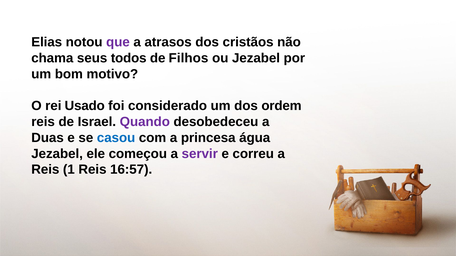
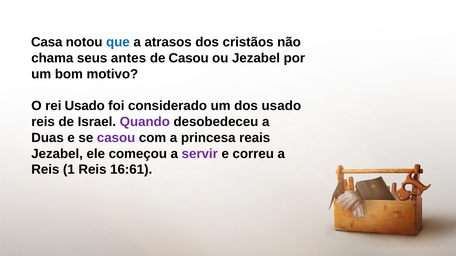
Elias: Elias -> Casa (47, 42)
que colour: purple -> blue (118, 42)
todos: todos -> antes (129, 58)
de Filhos: Filhos -> Casou (189, 58)
dos ordem: ordem -> usado (281, 106)
casou colour: blue -> purple (116, 138)
água: água -> reais (255, 138)
16:57: 16:57 -> 16:61 (131, 170)
